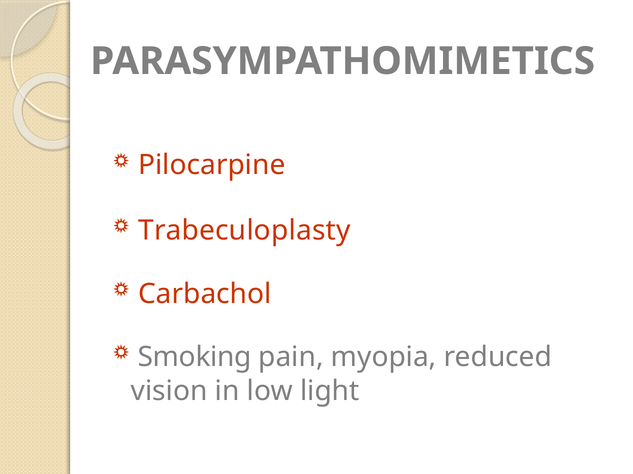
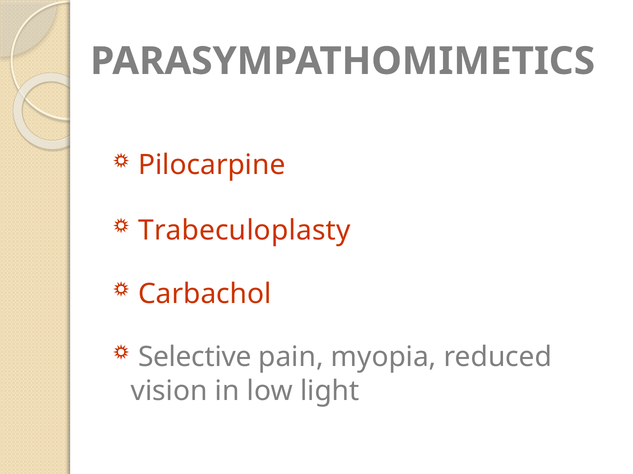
Smoking: Smoking -> Selective (195, 358)
